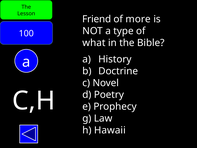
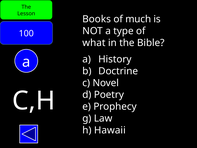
Friend: Friend -> Books (97, 19)
more: more -> much (138, 19)
